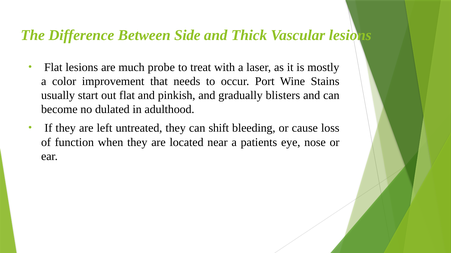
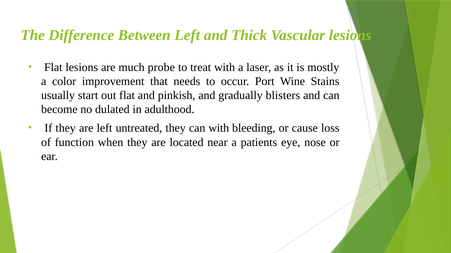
Between Side: Side -> Left (187, 35)
can shift: shift -> with (219, 128)
